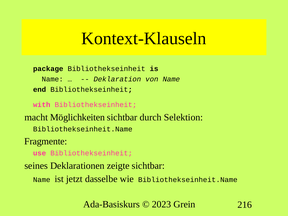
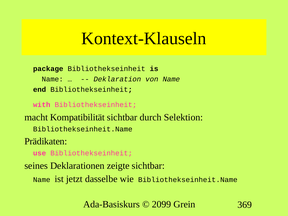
Möglichkeiten: Möglichkeiten -> Kompatibilität (77, 117)
Fragmente: Fragmente -> Prädikaten (46, 141)
2023: 2023 -> 2099 (162, 204)
216: 216 -> 369 (245, 205)
